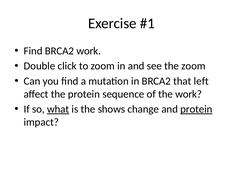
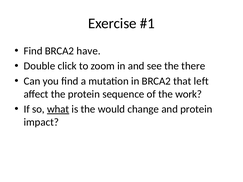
BRCA2 work: work -> have (89, 51)
the zoom: zoom -> there (193, 66)
shows: shows -> would (111, 109)
protein underline: present -> none (196, 109)
